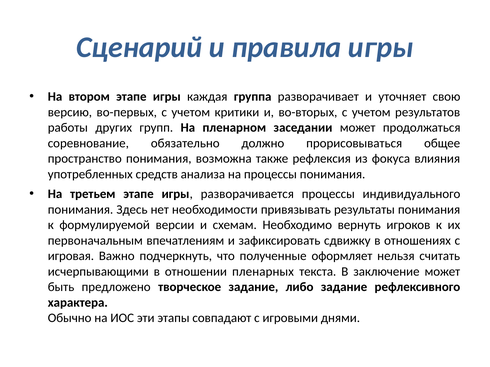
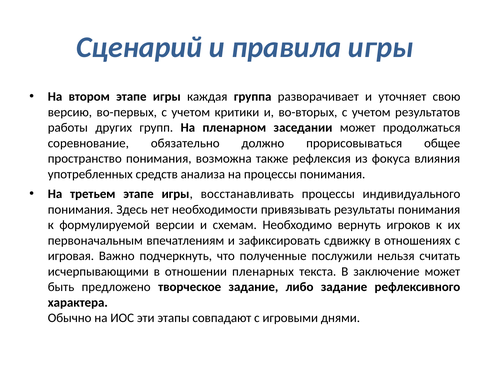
разворачивается: разворачивается -> восстанавливать (247, 194)
оформляет: оформляет -> послужили (342, 256)
